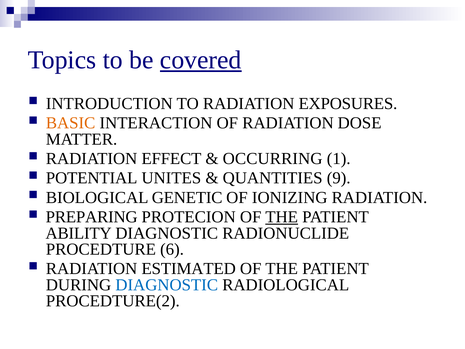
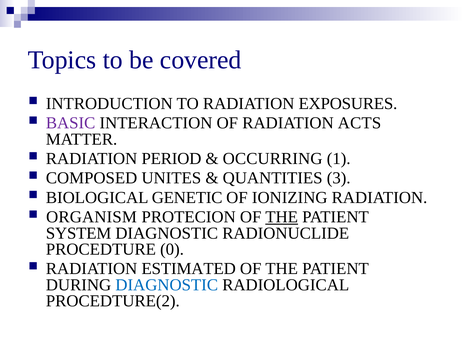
covered underline: present -> none (201, 60)
BASIC colour: orange -> purple (71, 123)
DOSE: DOSE -> ACTS (359, 123)
EFFECT: EFFECT -> PERIOD (171, 159)
POTENTIAL: POTENTIAL -> COMPOSED (92, 178)
9: 9 -> 3 (339, 178)
PREPARING: PREPARING -> ORGANISM (91, 217)
ABILITY: ABILITY -> SYSTEM (79, 233)
6: 6 -> 0 (172, 249)
